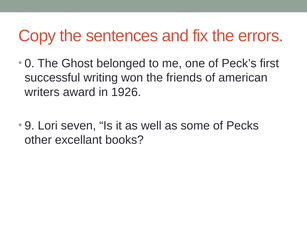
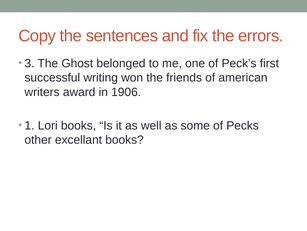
0: 0 -> 3 (30, 63)
1926: 1926 -> 1906 (126, 92)
9: 9 -> 1 (30, 125)
Lori seven: seven -> books (78, 125)
